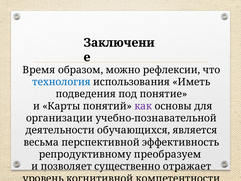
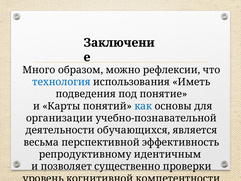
Время: Время -> Много (39, 70)
как colour: purple -> blue (143, 106)
преобразуем: преобразуем -> идентичным (168, 154)
отражает: отражает -> проверки (187, 166)
